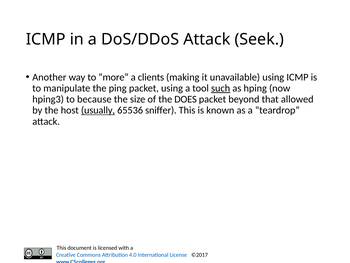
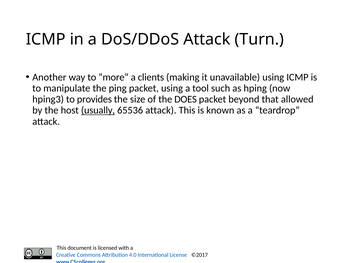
Seek: Seek -> Turn (259, 39)
such underline: present -> none (221, 88)
because: because -> provides (94, 99)
65536 sniffer: sniffer -> attack (161, 110)
